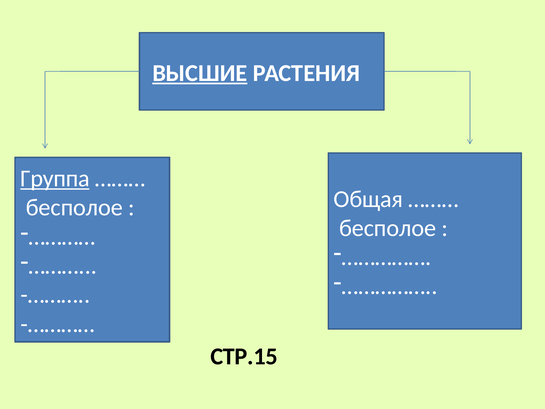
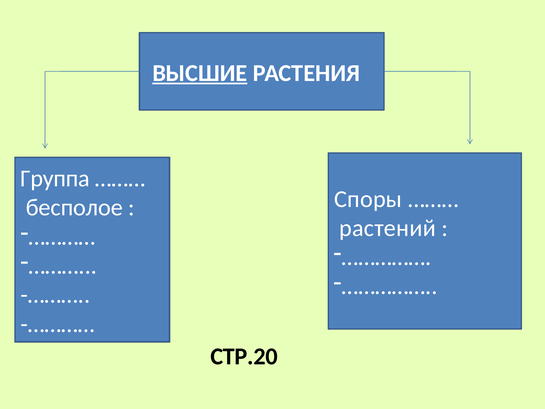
Группа underline: present -> none (55, 178)
Общая: Общая -> Споры (368, 199)
бесполое: бесполое -> растений (387, 228)
СТР.15: СТР.15 -> СТР.20 (244, 356)
